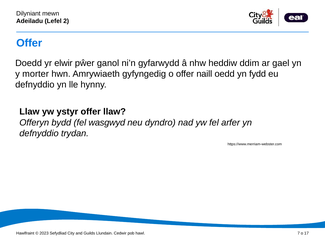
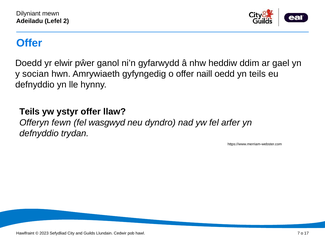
morter: morter -> socian (36, 74)
yn fydd: fydd -> teils (257, 74)
Llaw: Llaw -> Teils (30, 112)
bydd: bydd -> fewn (61, 122)
